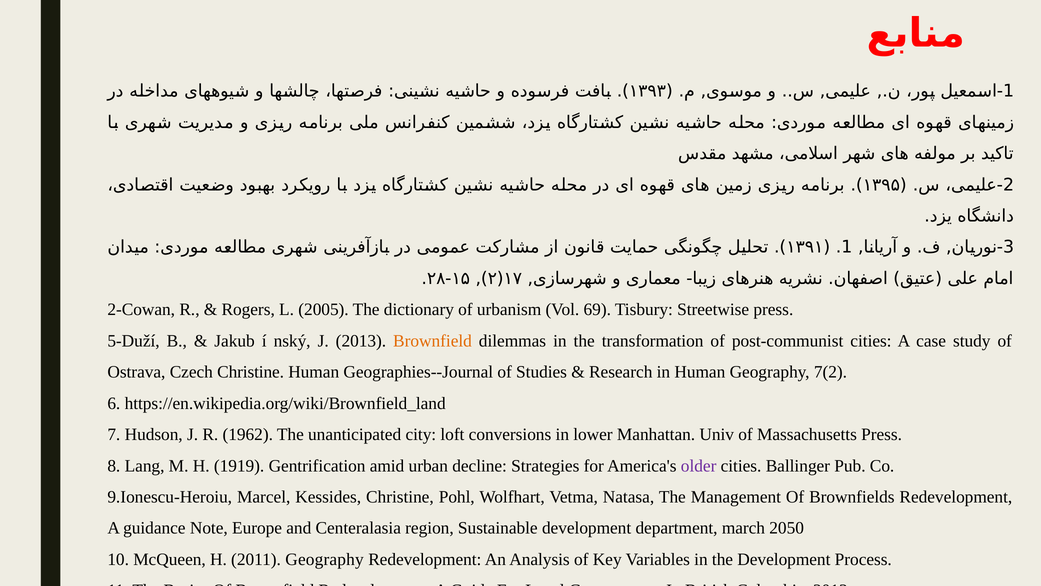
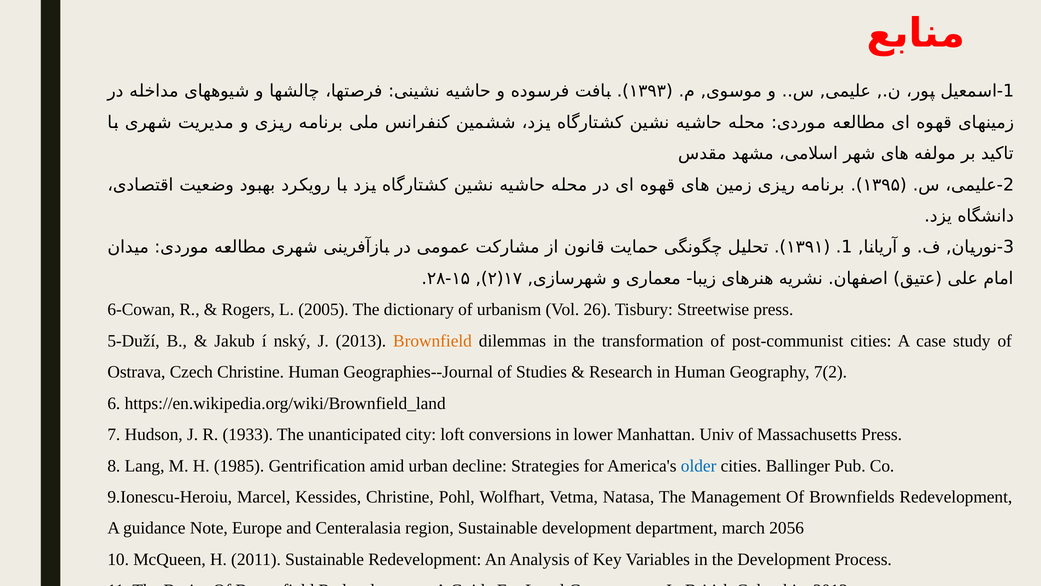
2-Cowan: 2-Cowan -> 6-Cowan (141, 309)
69: 69 -> 26 (597, 309)
1962: 1962 -> 1933 (248, 434)
1919: 1919 -> 1985 (239, 465)
older colour: purple -> blue (699, 465)
2050: 2050 -> 2056 (787, 528)
2011 Geography: Geography -> Sustainable (325, 559)
